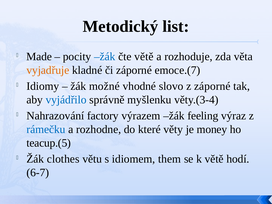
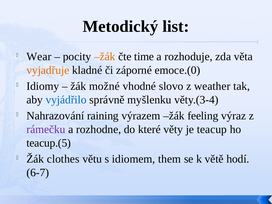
Made: Made -> Wear (39, 57)
žák colour: blue -> orange (105, 57)
čte větě: větě -> time (144, 57)
emoce.(7: emoce.(7 -> emoce.(0 (177, 70)
z záporné: záporné -> weather (212, 86)
factory: factory -> raining (103, 116)
rámečku colour: blue -> purple (46, 129)
money: money -> teacup (212, 129)
